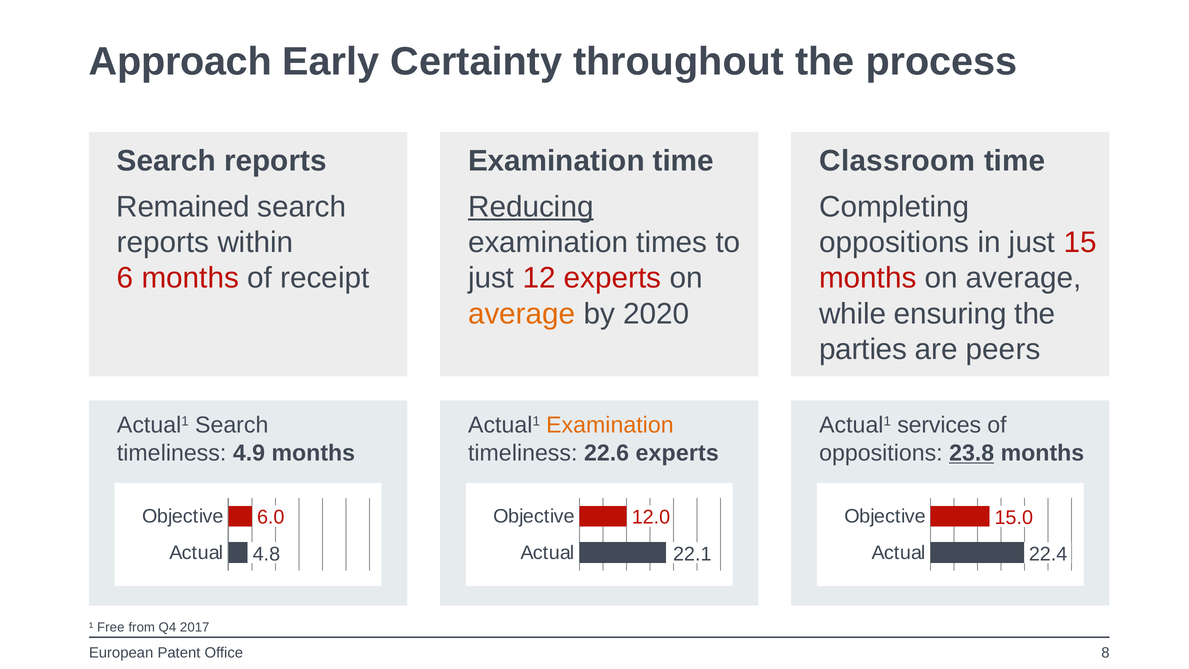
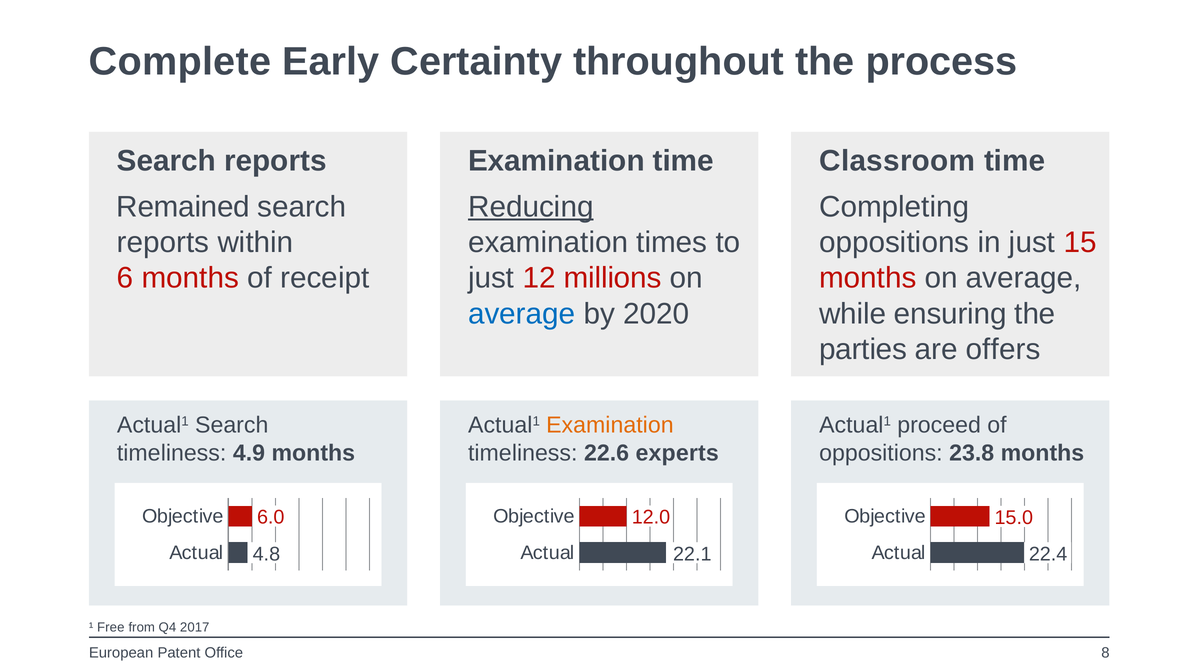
Approach: Approach -> Complete (180, 61)
12 experts: experts -> millions (613, 278)
average colour: orange -> blue (522, 314)
peers: peers -> offers (1003, 349)
services: services -> proceed (939, 425)
23.8 underline: present -> none (972, 453)
